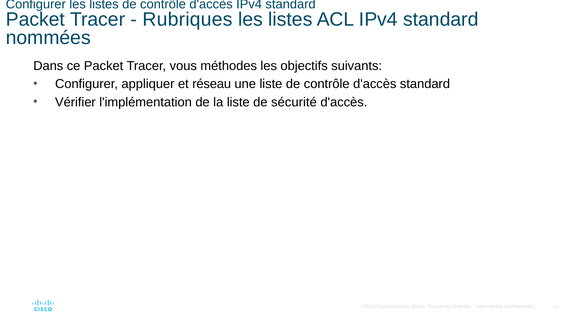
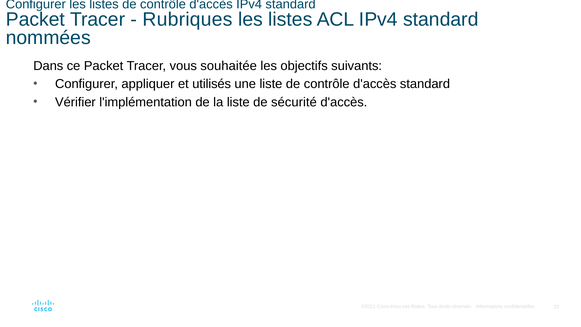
méthodes: méthodes -> souhaitée (229, 66)
réseau: réseau -> utilisés (212, 84)
